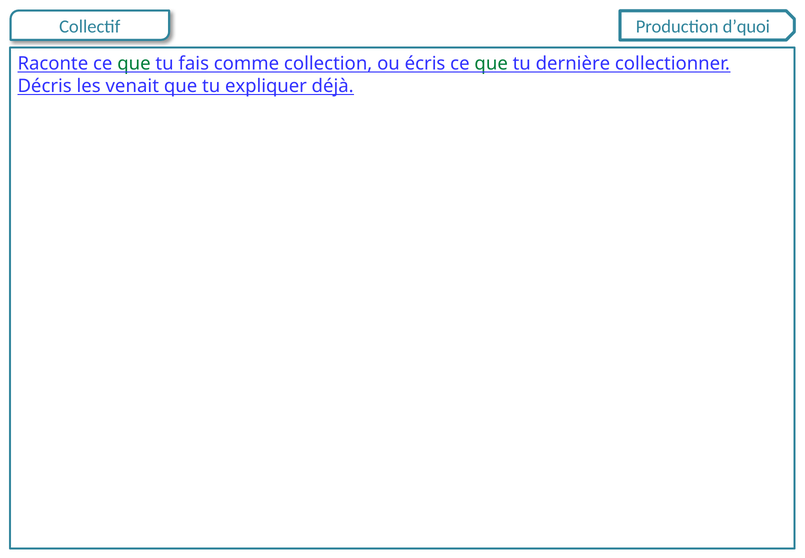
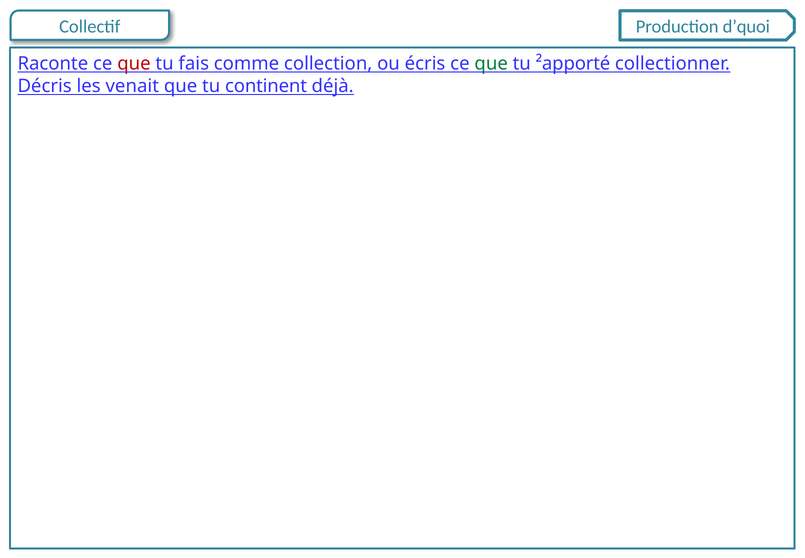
que colour: green -> red (134, 64)
dernière: dernière -> ²apporté (573, 64)
expliquer: expliquer -> continent (266, 86)
